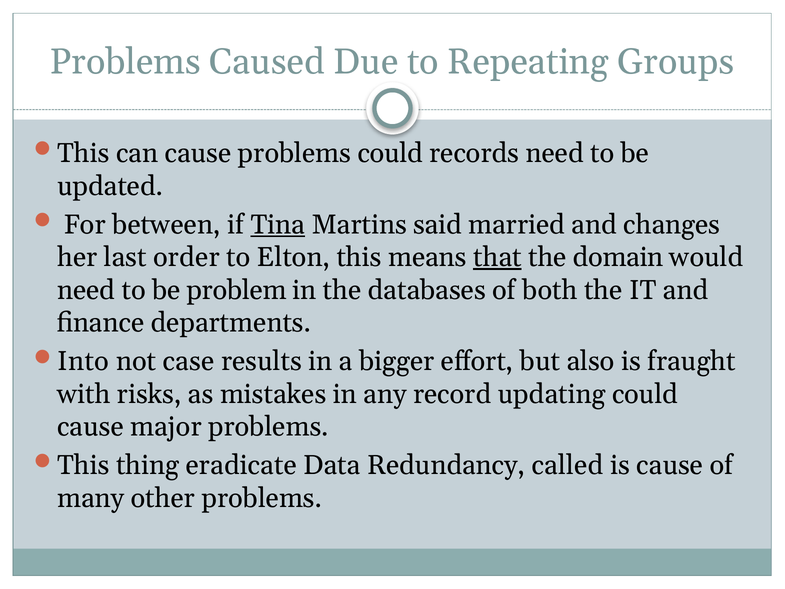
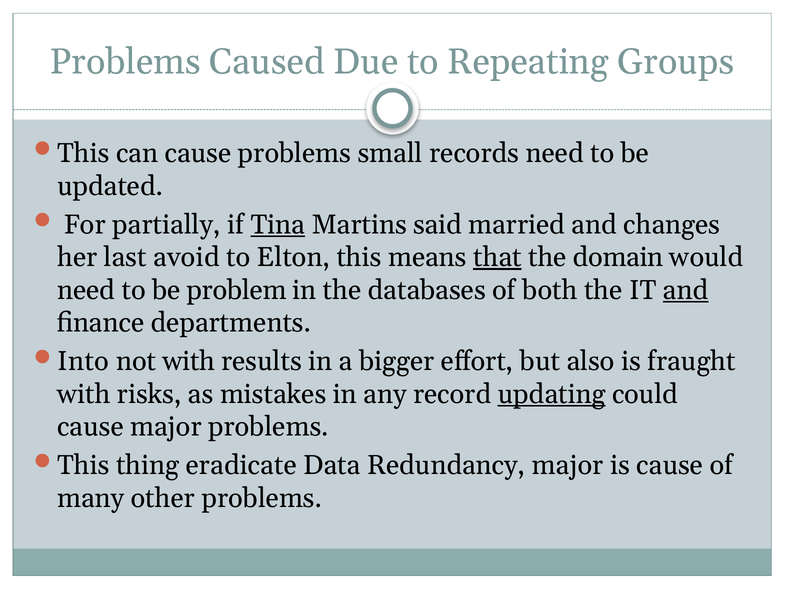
problems could: could -> small (390, 153)
between: between -> partially (166, 225)
order: order -> avoid (186, 257)
and underline: none -> present (686, 290)
not case: case -> with (189, 361)
updating underline: none -> present (552, 394)
Redundancy called: called -> major (568, 465)
